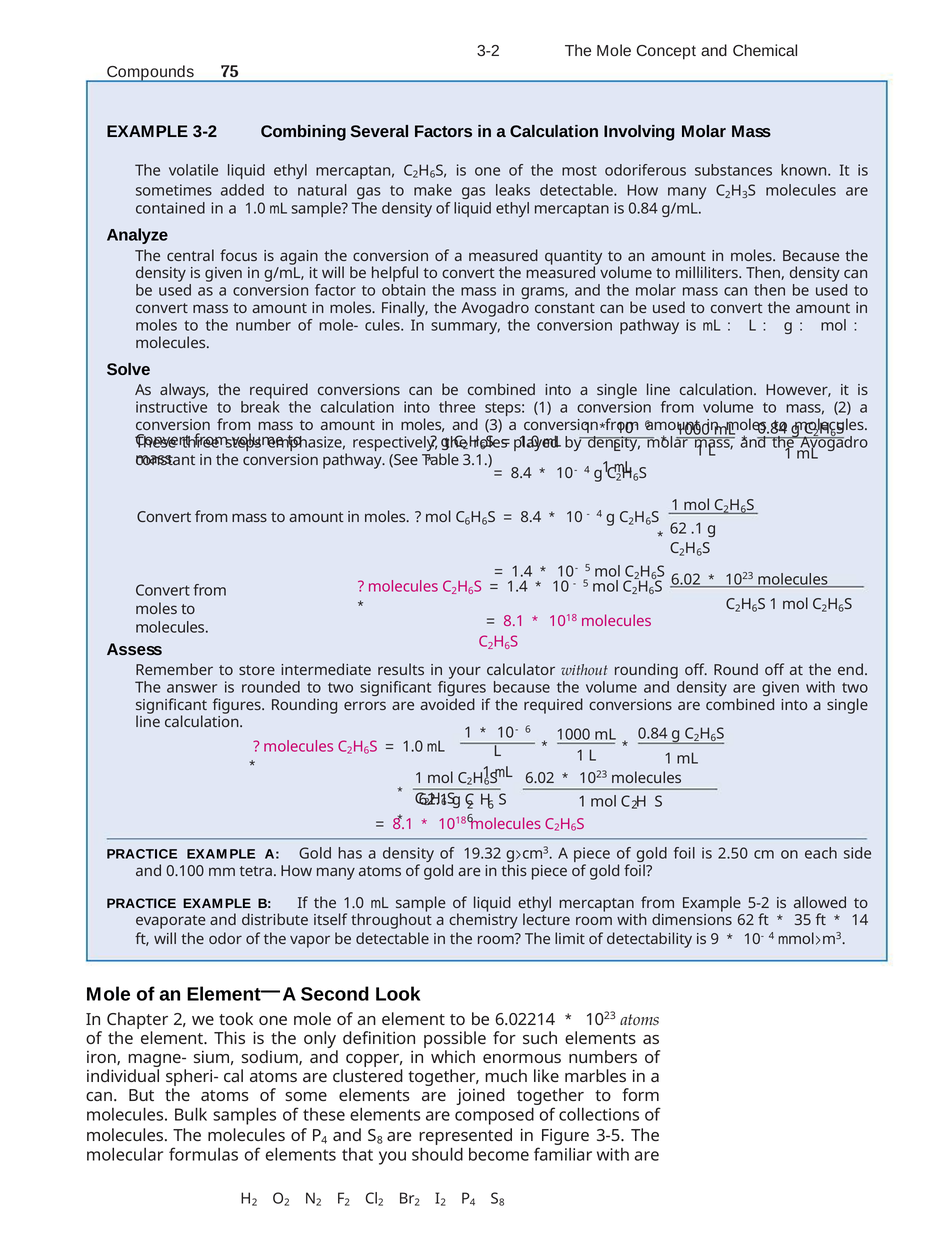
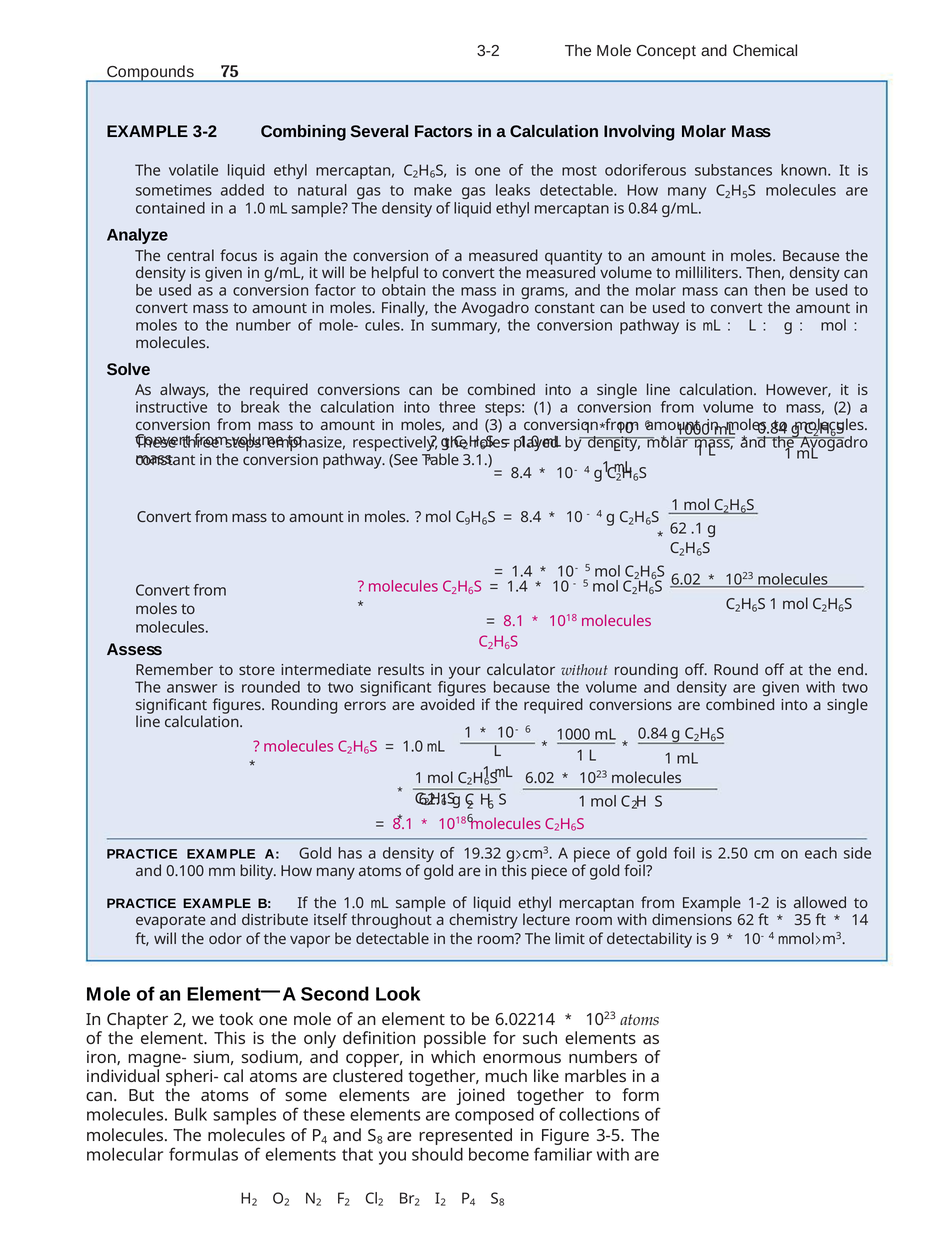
H 3: 3 -> 5 (745, 195)
C 6: 6 -> 9 (467, 522)
tetra: tetra -> bility (258, 871)
5-2: 5-2 -> 1-2 (759, 903)
